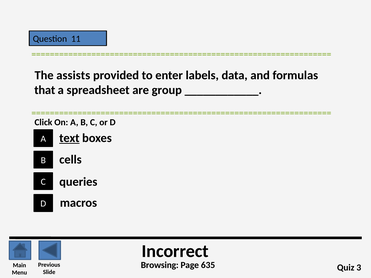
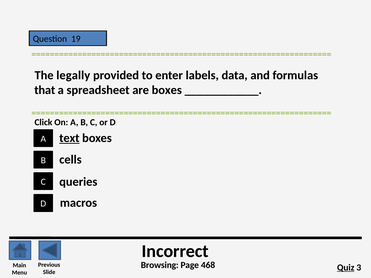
11: 11 -> 19 (76, 39)
assists: assists -> legally (73, 75)
are group: group -> boxes (167, 90)
635: 635 -> 468 (208, 265)
Quiz underline: none -> present (346, 268)
